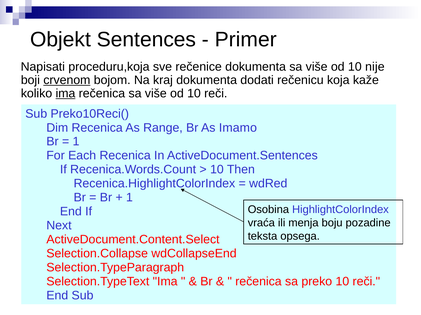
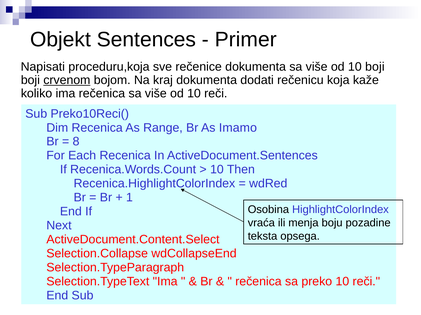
10 nije: nije -> boji (375, 67)
ima underline: present -> none (65, 94)
1: 1 -> 8 (76, 142)
